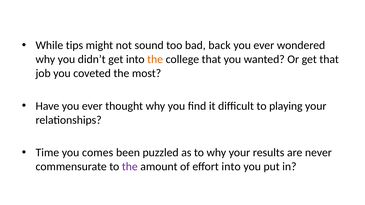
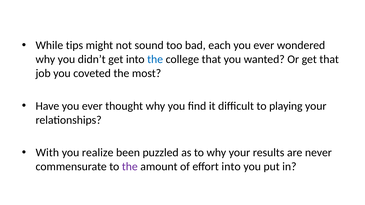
back: back -> each (220, 45)
the colour: orange -> blue (155, 59)
Time: Time -> With (47, 153)
comes: comes -> realize (98, 153)
